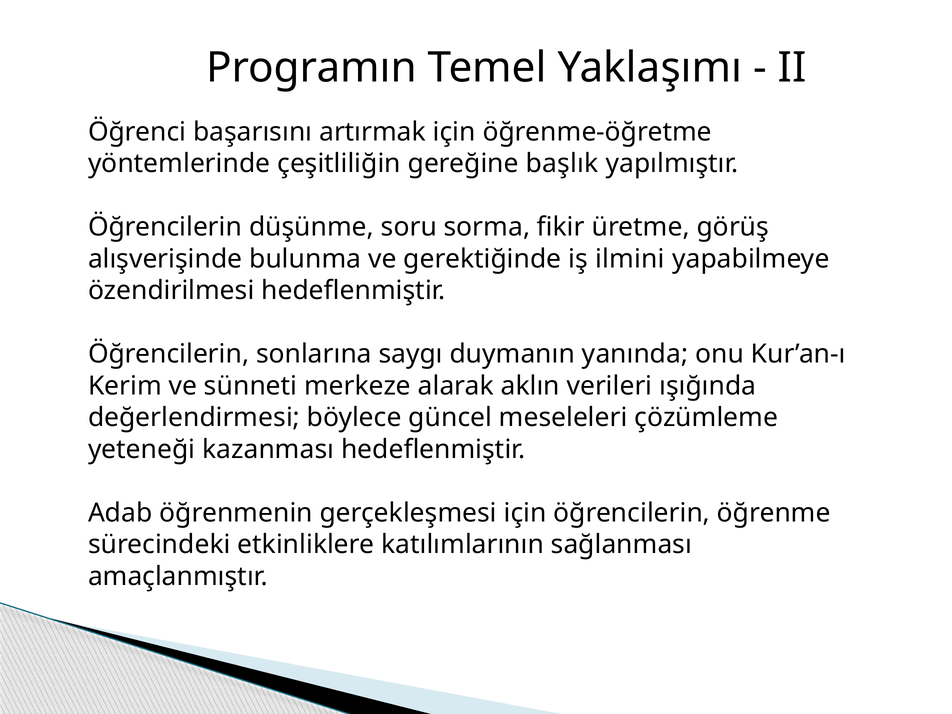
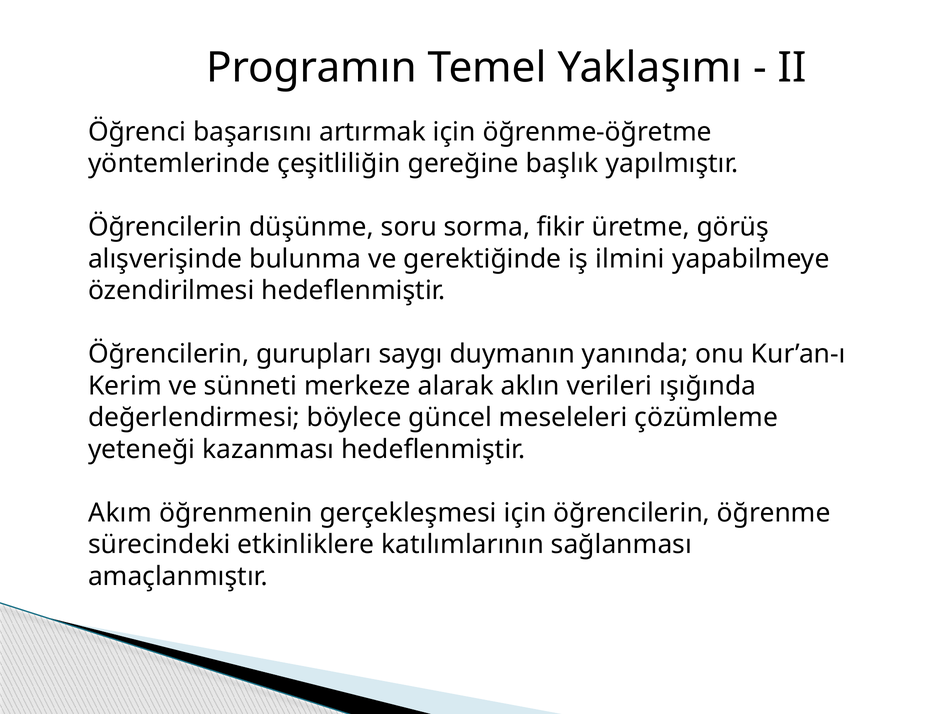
sonlarına: sonlarına -> gurupları (314, 354)
Adab: Adab -> Akım (120, 513)
